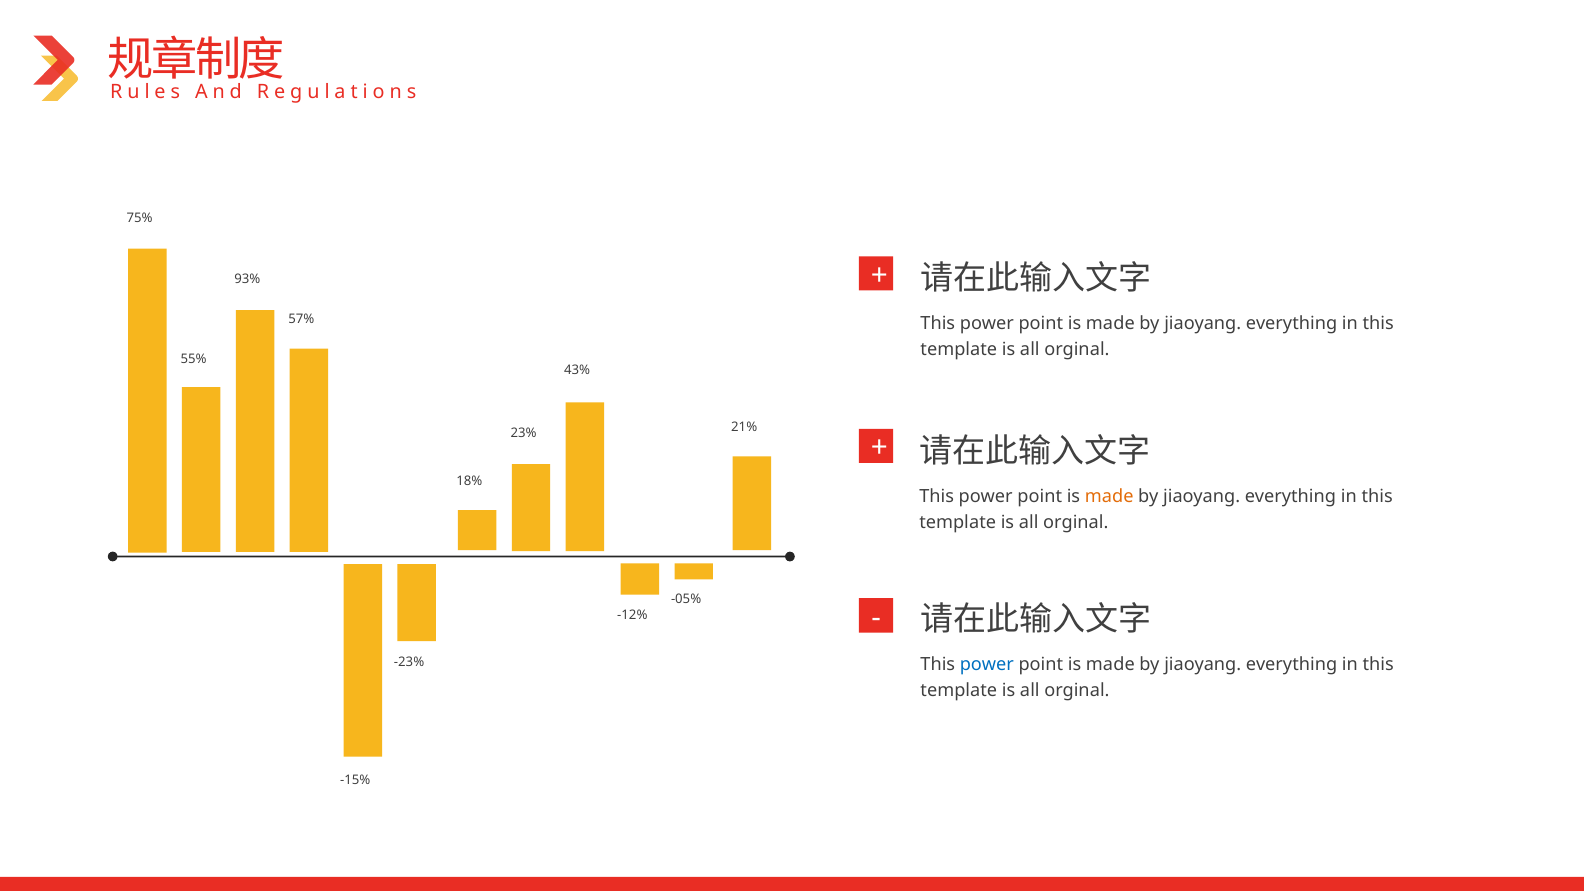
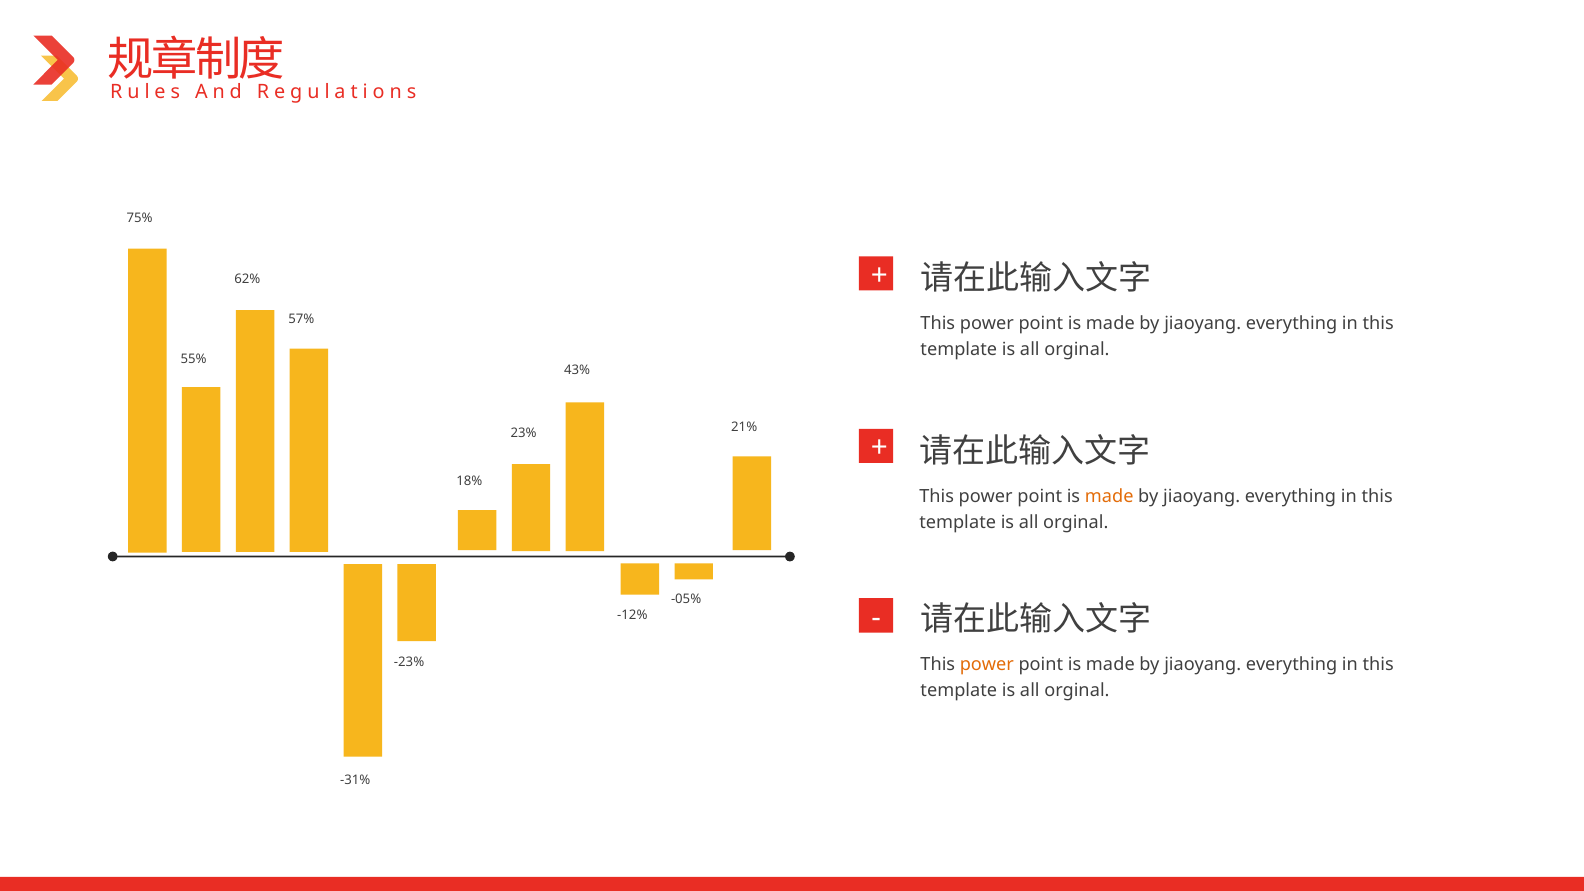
93%: 93% -> 62% (247, 279)
power colour: blue -> orange (987, 665)
-15%: -15% -> -31% (355, 780)
